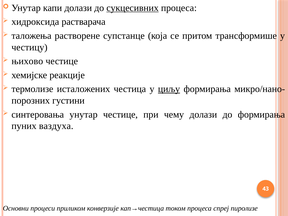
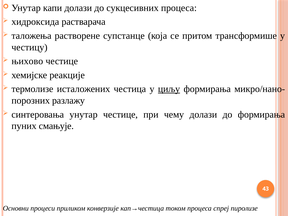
сукцесивних underline: present -> none (133, 8)
густини: густини -> разлажу (68, 101)
ваздуха: ваздуха -> смањује (56, 126)
